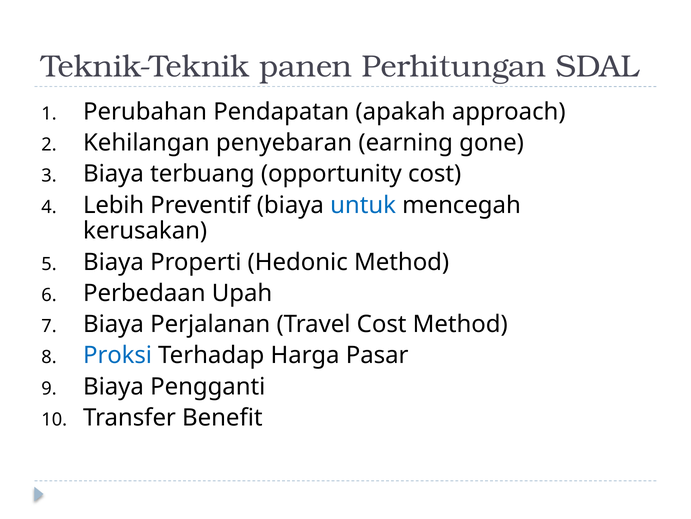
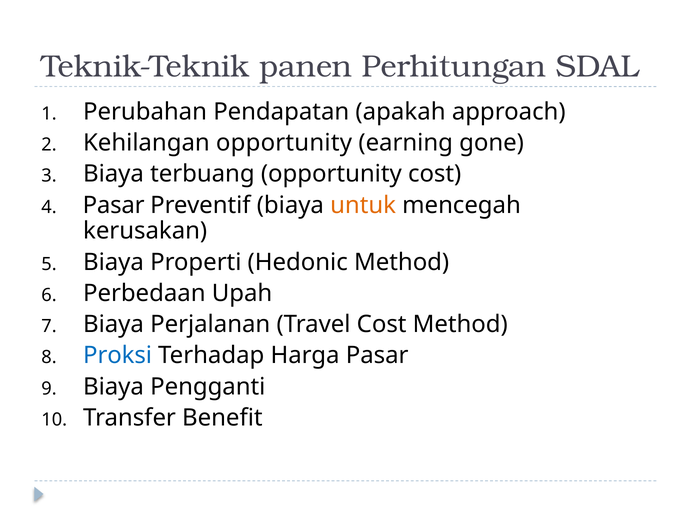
Kehilangan penyebaran: penyebaran -> opportunity (284, 143)
Lebih: Lebih -> Pasar (114, 205)
untuk colour: blue -> orange (363, 205)
